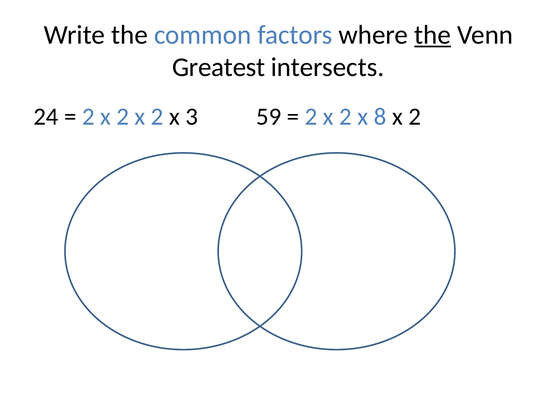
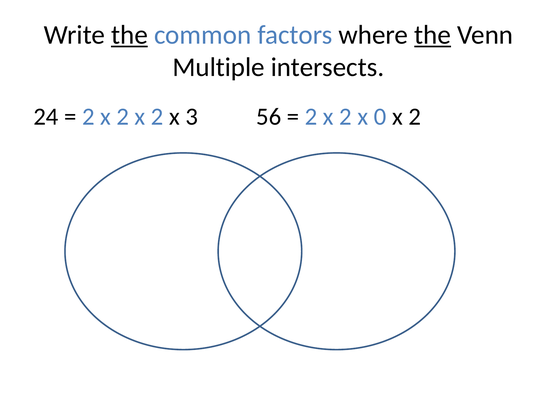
the underline: none -> present (129, 35)
Greatest: Greatest -> Multiple (219, 67)
59: 59 -> 56 (269, 117)
8: 8 -> 0 (380, 117)
